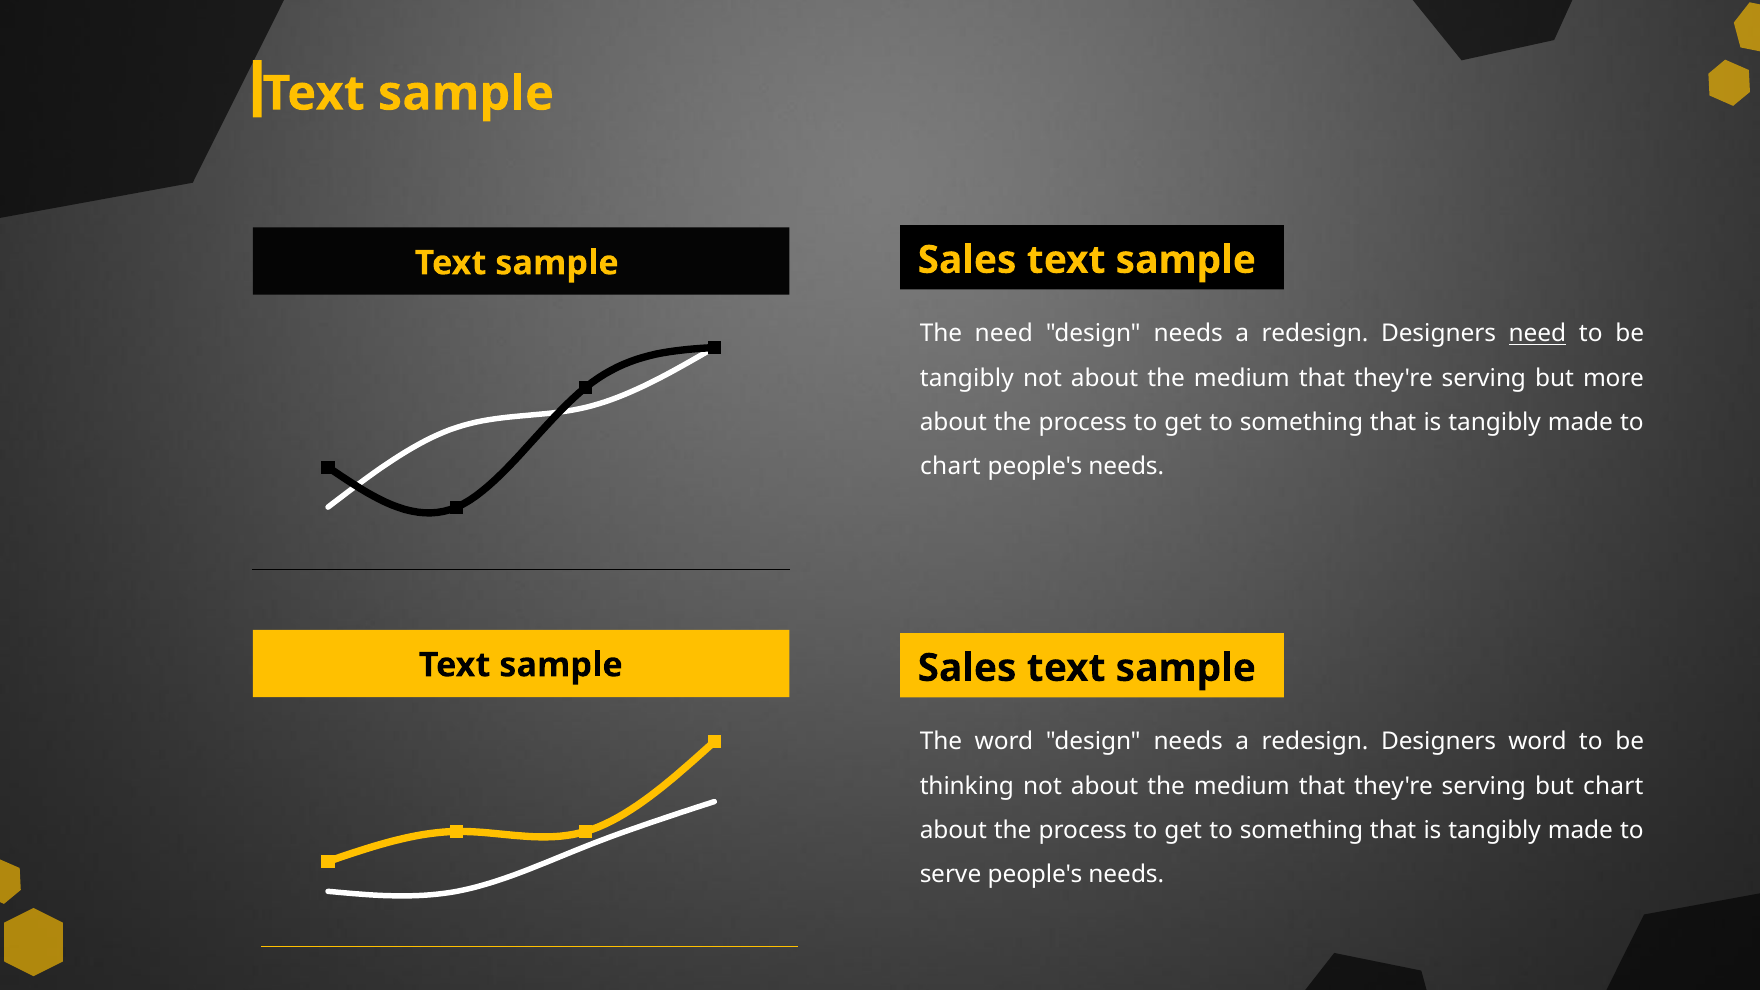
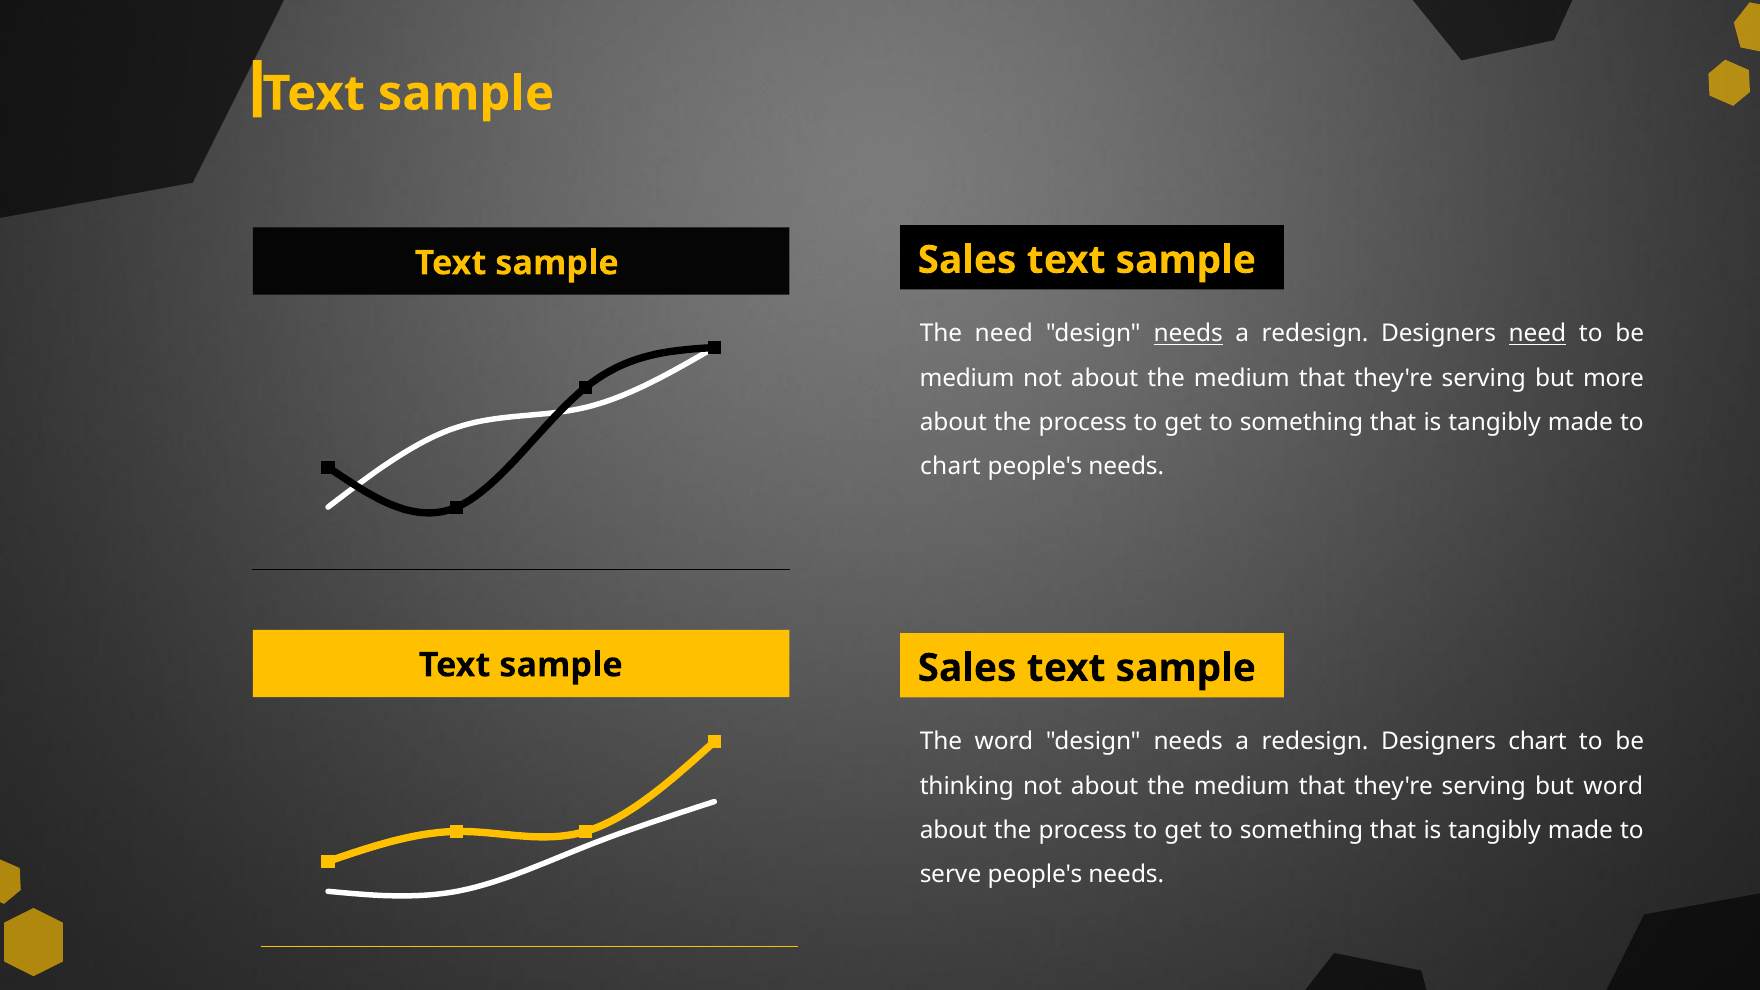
needs underline: none -> present (1188, 334)
tangibly: tangibly -> medium (967, 378)
Designers word: word -> chart (1538, 742)
but chart: chart -> word (1613, 786)
